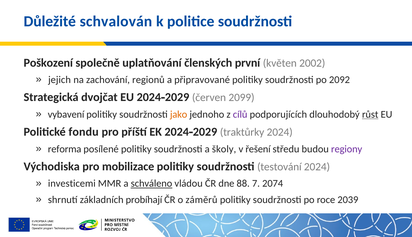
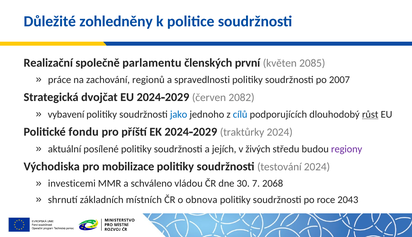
schvalován: schvalován -> zohledněny (116, 21)
Poškození: Poškození -> Realizační (48, 63)
uplatňování: uplatňování -> parlamentu (152, 63)
2002: 2002 -> 2085 (312, 63)
jejich: jejich -> práce (60, 80)
připravované: připravované -> spravedlnosti (202, 80)
2092: 2092 -> 2007 (340, 80)
2099: 2099 -> 2082 (242, 98)
jako colour: orange -> blue (179, 115)
cílů colour: purple -> blue (240, 115)
reforma: reforma -> aktuální (65, 149)
školy: školy -> jejích (224, 149)
řešení: řešení -> živých (258, 149)
schváleno underline: present -> none (151, 184)
88: 88 -> 30 (243, 184)
2074: 2074 -> 2068 (273, 184)
probíhají: probíhají -> místních (144, 200)
záměrů: záměrů -> obnova (201, 200)
2039: 2039 -> 2043 (348, 200)
